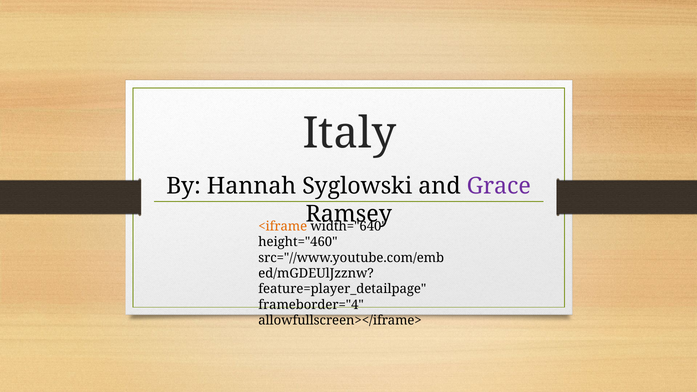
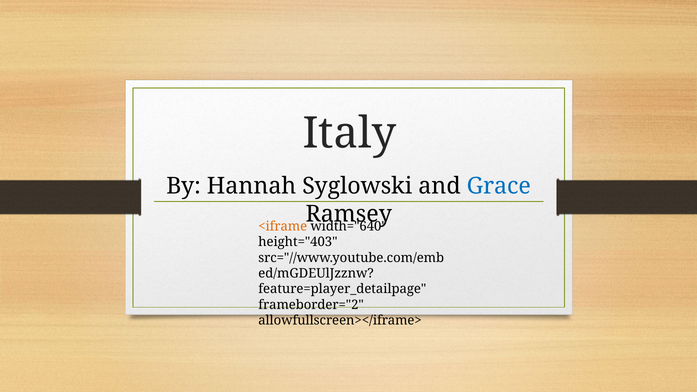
Grace colour: purple -> blue (499, 186)
height="460: height="460 -> height="403 (298, 242)
frameborder="4: frameborder="4 -> frameborder="2 (311, 305)
